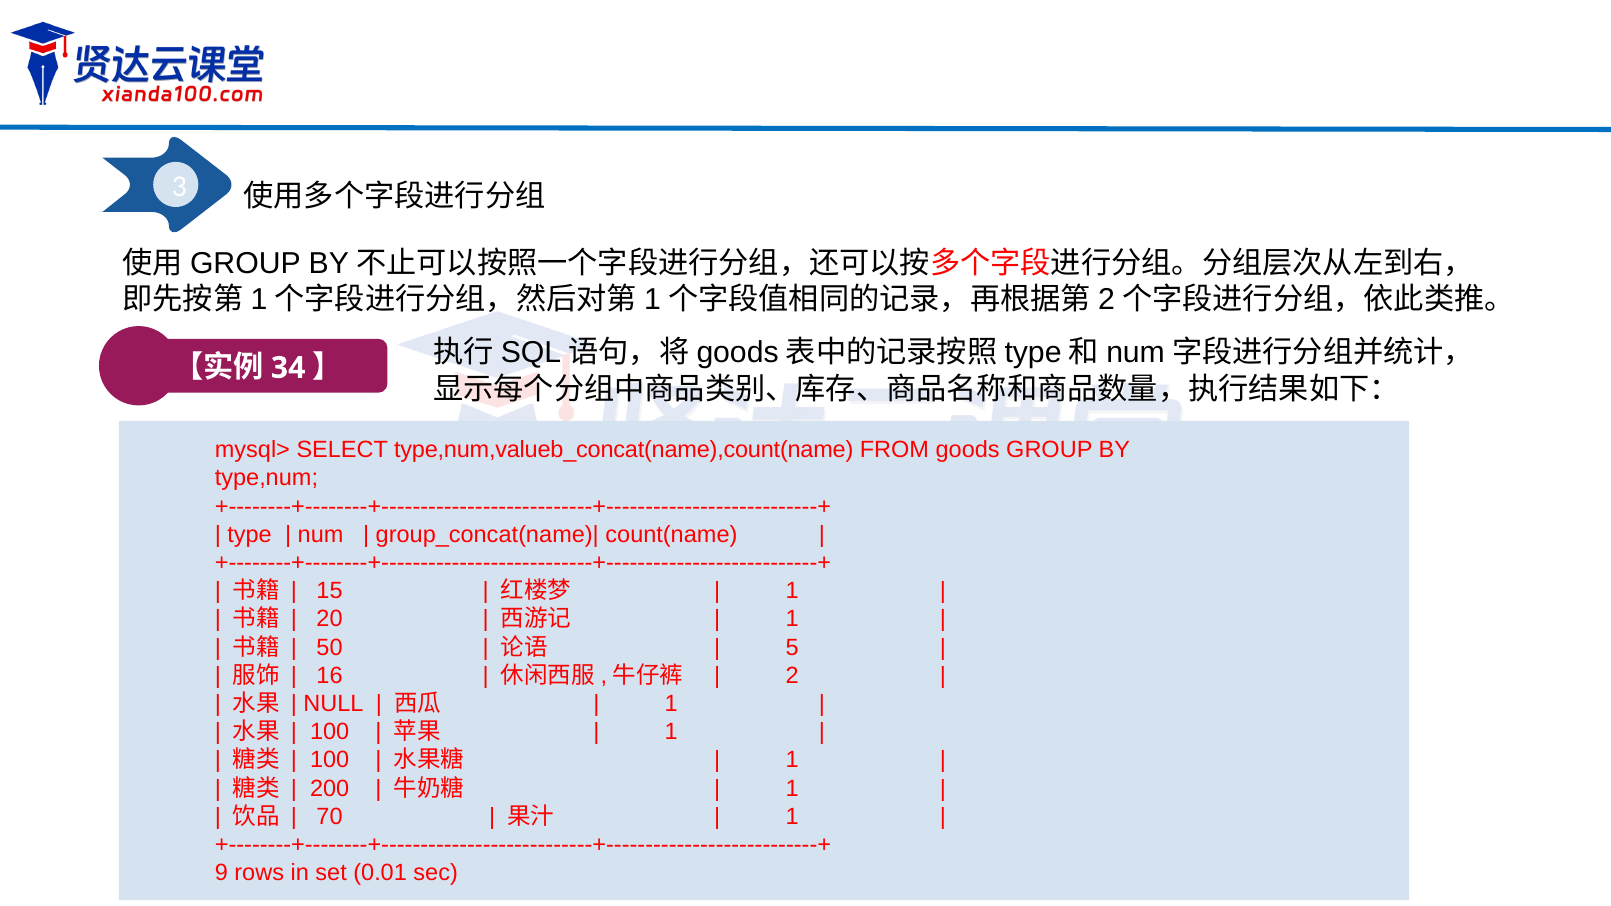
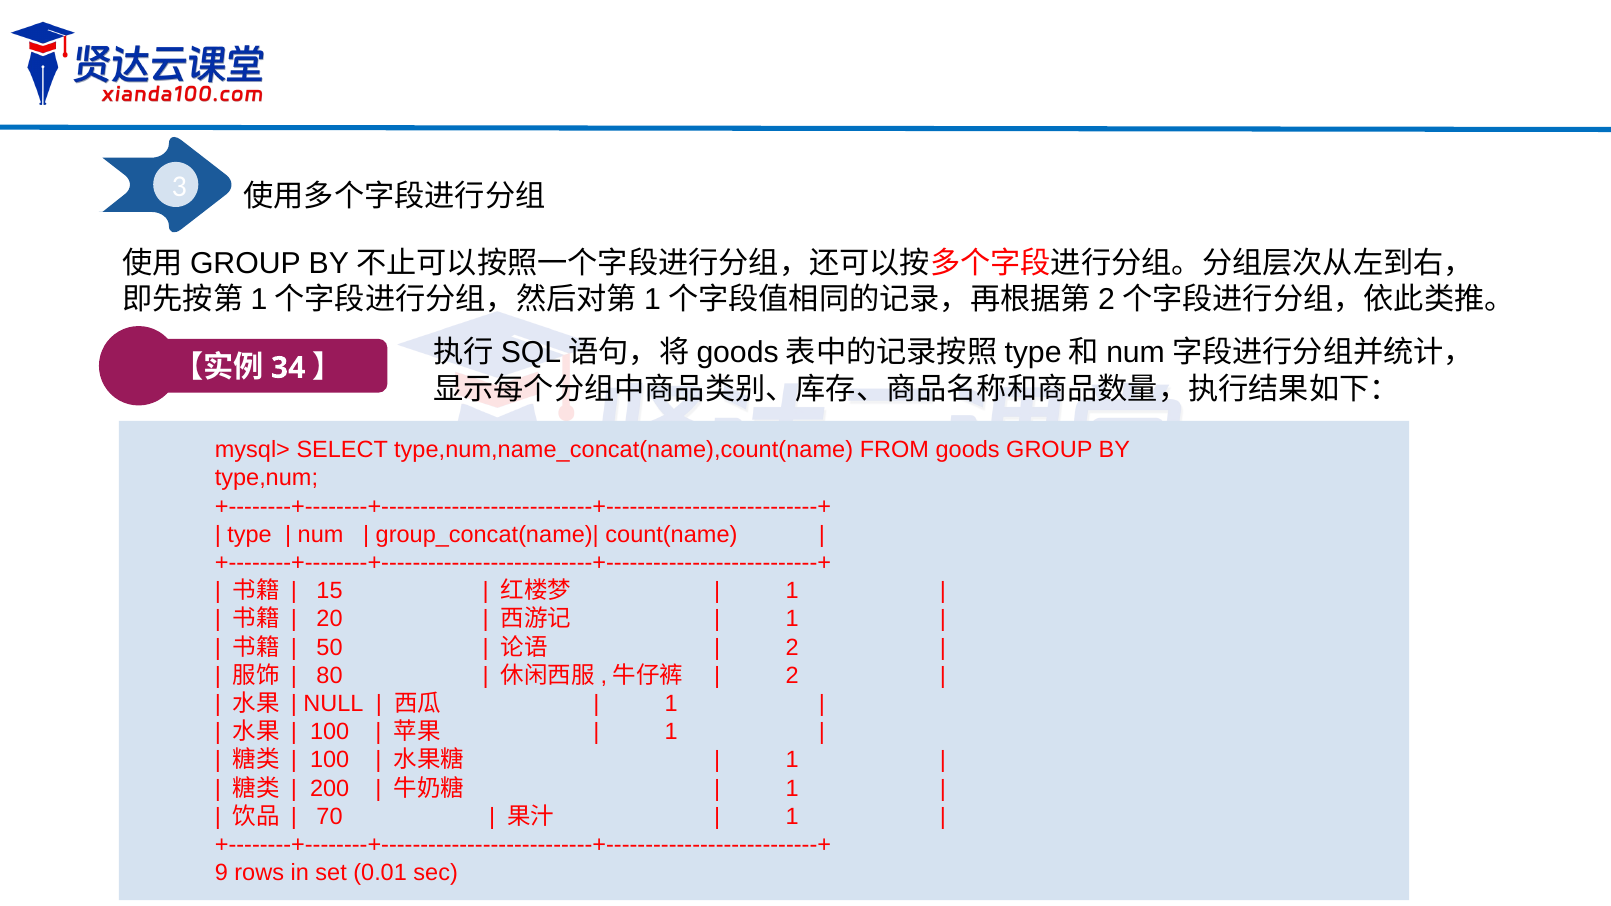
type,num,valueb_concat(name),count(name: type,num,valueb_concat(name),count(name -> type,num,name_concat(name),count(name (624, 450)
5: 5 -> 2 (792, 647)
16: 16 -> 80 (330, 676)
